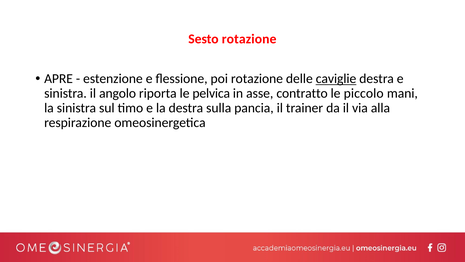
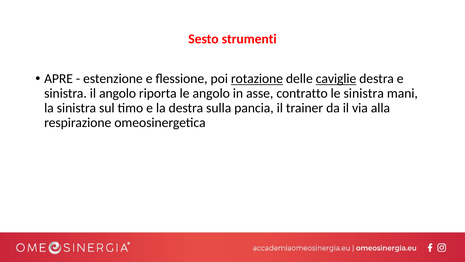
Sesto rotazione: rotazione -> strumenti (249, 39)
rotazione underline: none -> present (257, 79)
le pelvica: pelvica -> angolo (211, 93)
le piccolo: piccolo -> sinistra (364, 93)
